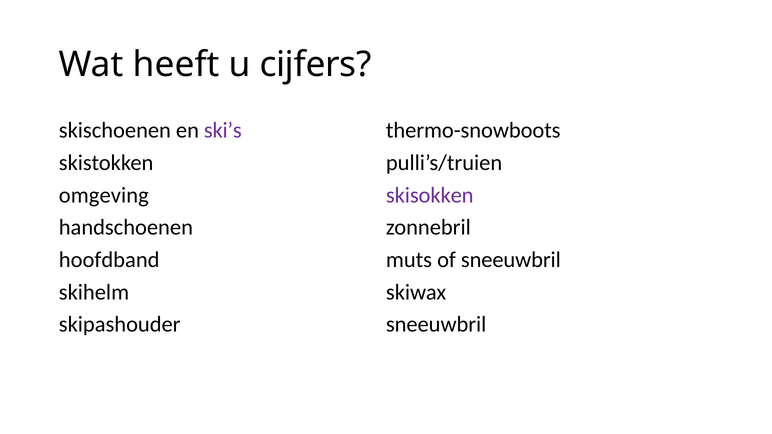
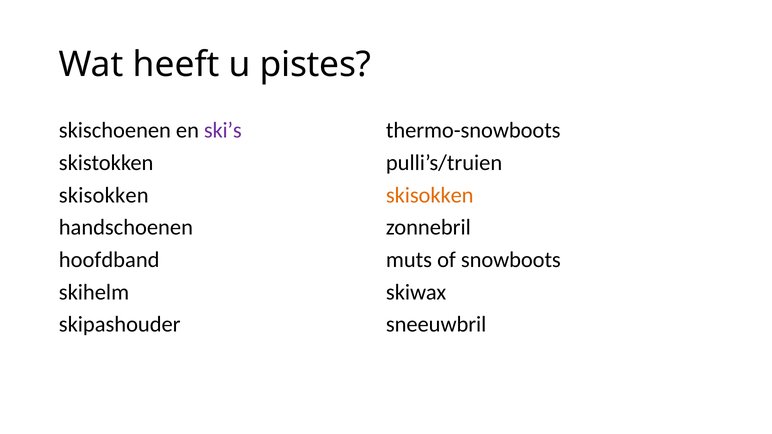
cijfers: cijfers -> pistes (315, 65)
omgeving: omgeving -> skisokken (104, 195)
skisokken colour: purple -> orange (430, 195)
of sneeuwbril: sneeuwbril -> snowboots (511, 260)
